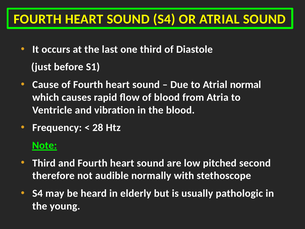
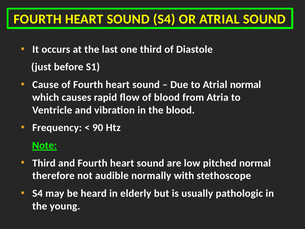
28: 28 -> 90 (98, 128)
pitched second: second -> normal (255, 163)
